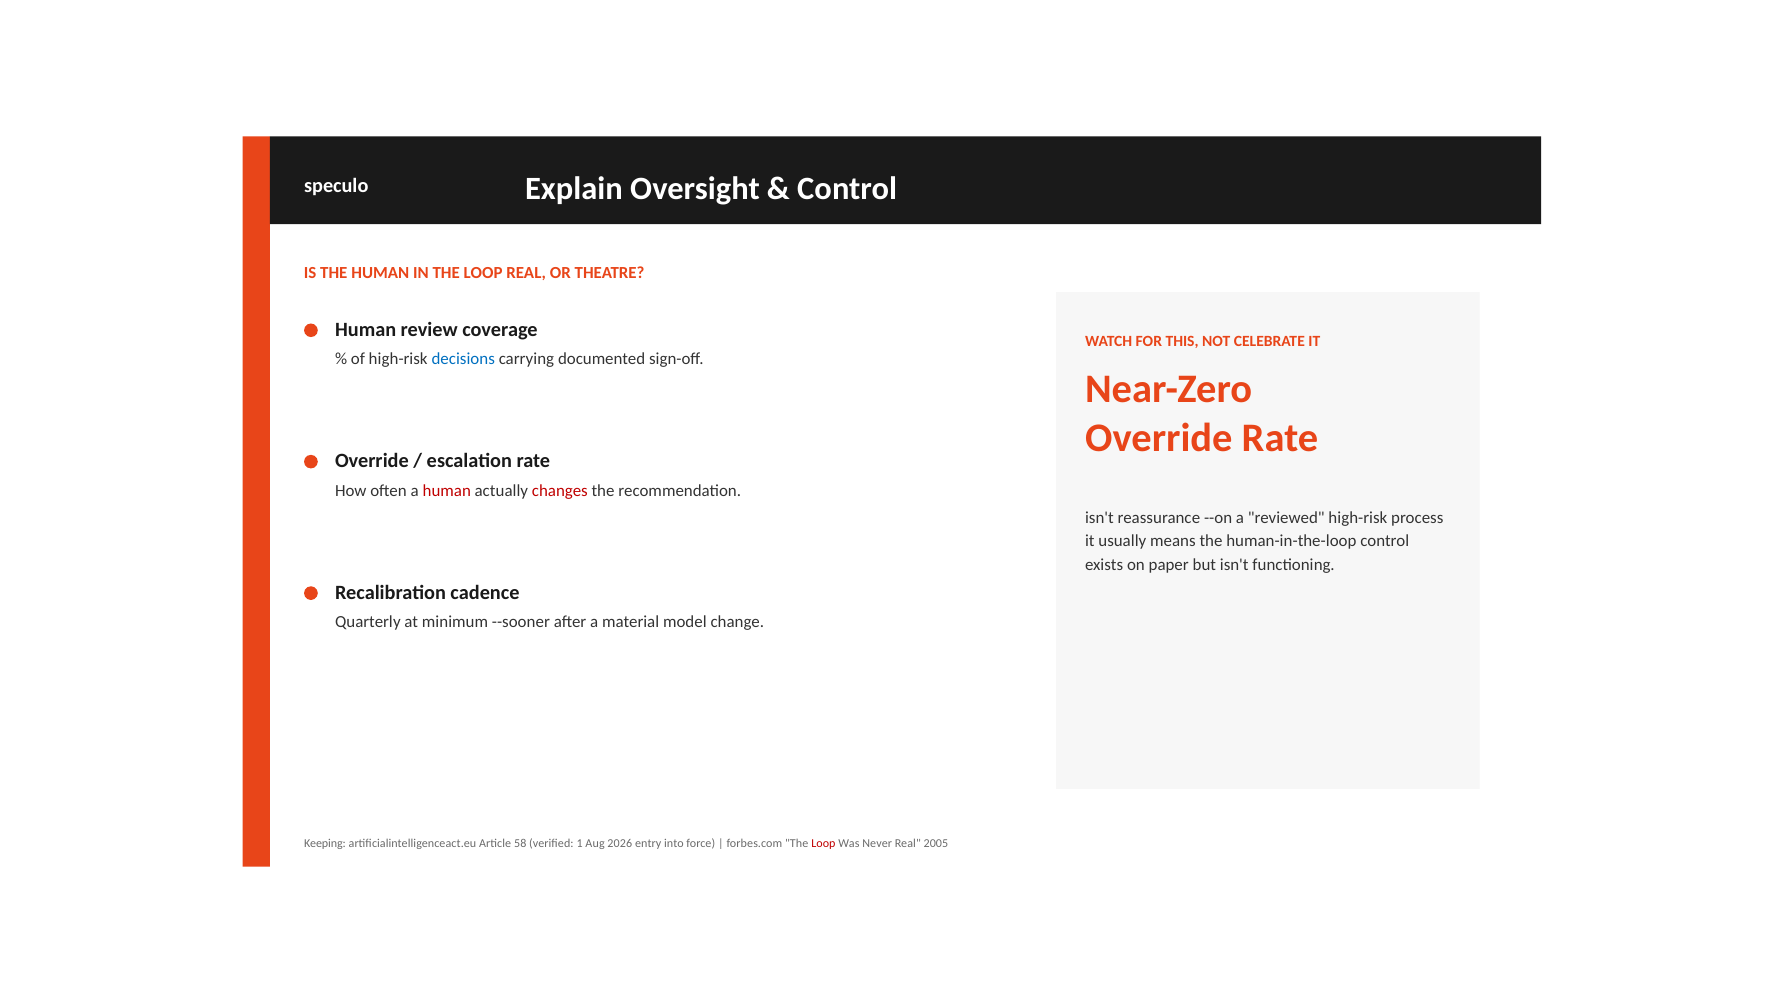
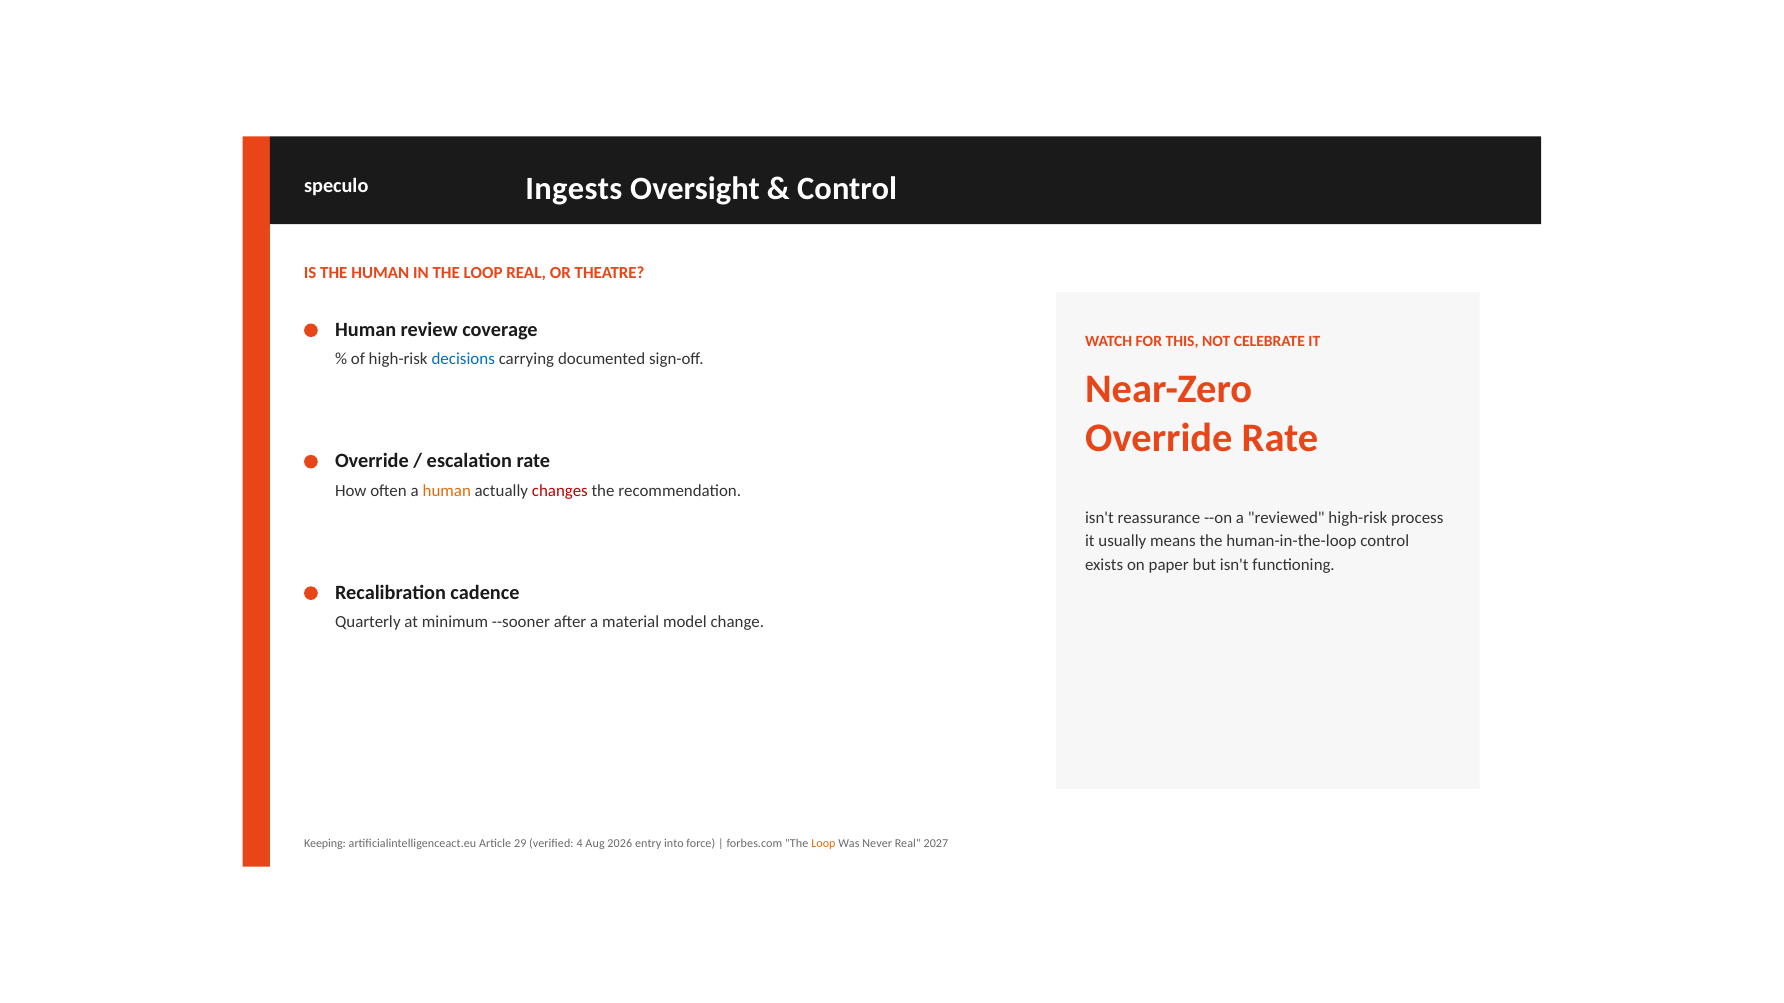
Explain: Explain -> Ingests (574, 189)
human colour: red -> orange (447, 491)
58: 58 -> 29 (520, 844)
1: 1 -> 4 (580, 844)
Loop colour: red -> orange (823, 844)
2005: 2005 -> 2027 (936, 844)
